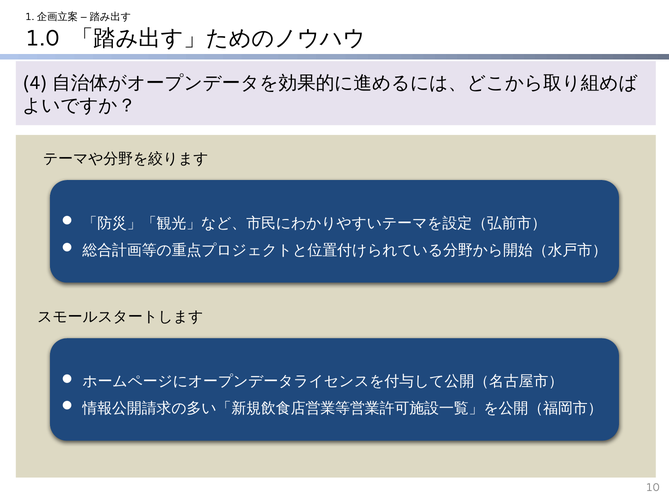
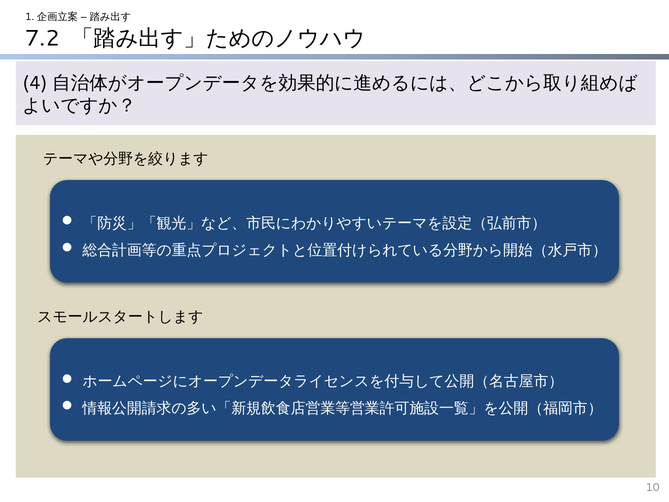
1.0: 1.0 -> 7.2 (42, 38)
